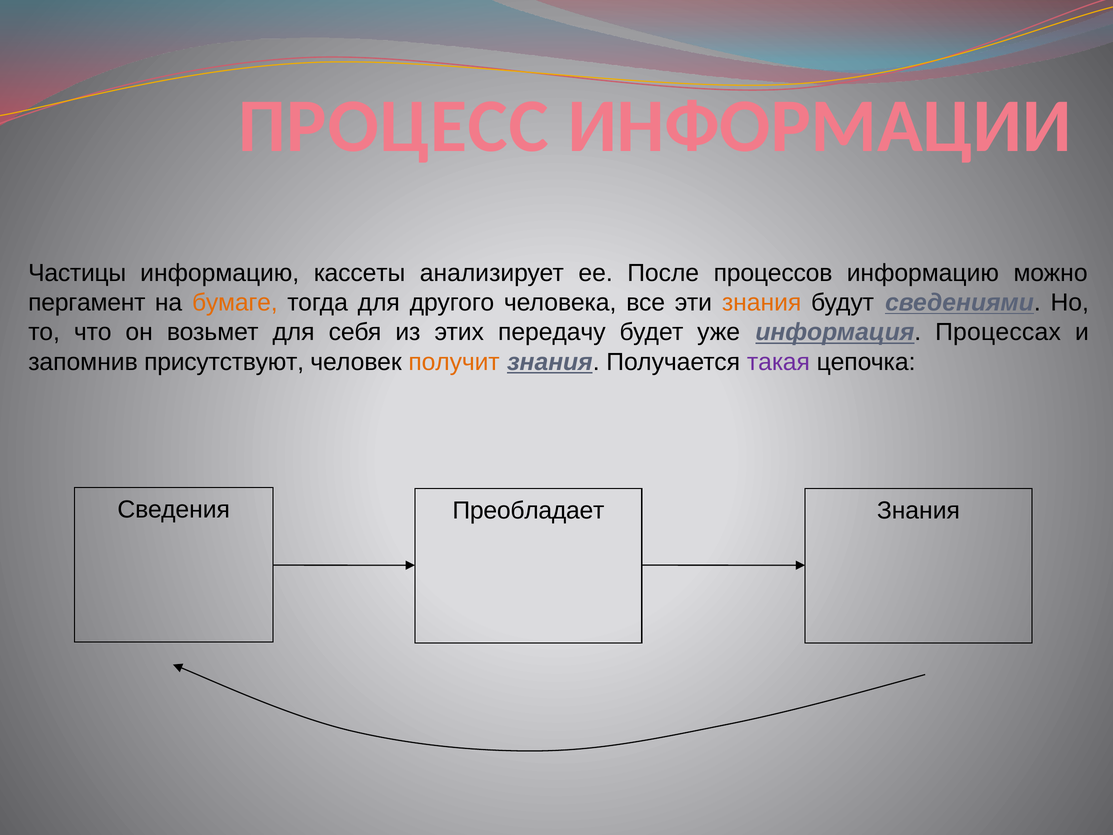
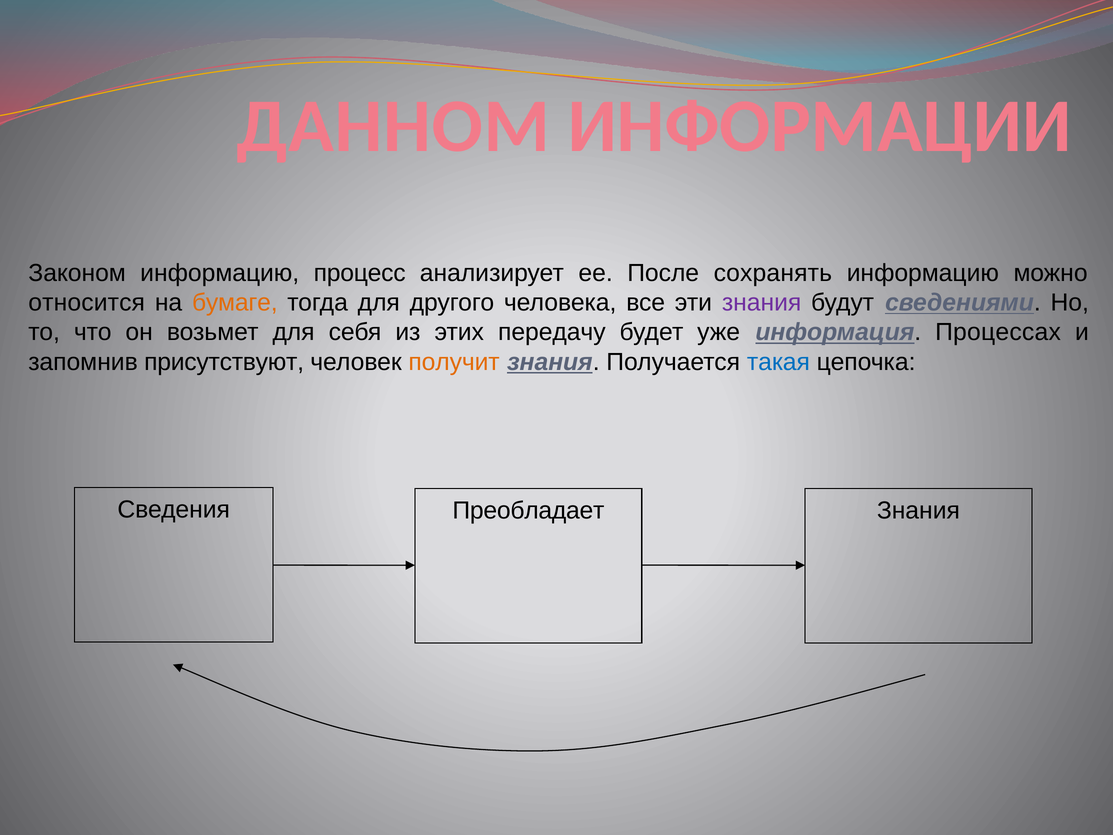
ПРОЦЕСС: ПРОЦЕСС -> ДАННОМ (393, 126)
Частицы: Частицы -> Законом (77, 273)
кассеты: кассеты -> процесс (360, 273)
процессов: процессов -> сохранять (773, 273)
пергамент: пергамент -> относится (87, 302)
знания colour: orange -> purple (762, 302)
такая colour: purple -> blue (778, 362)
